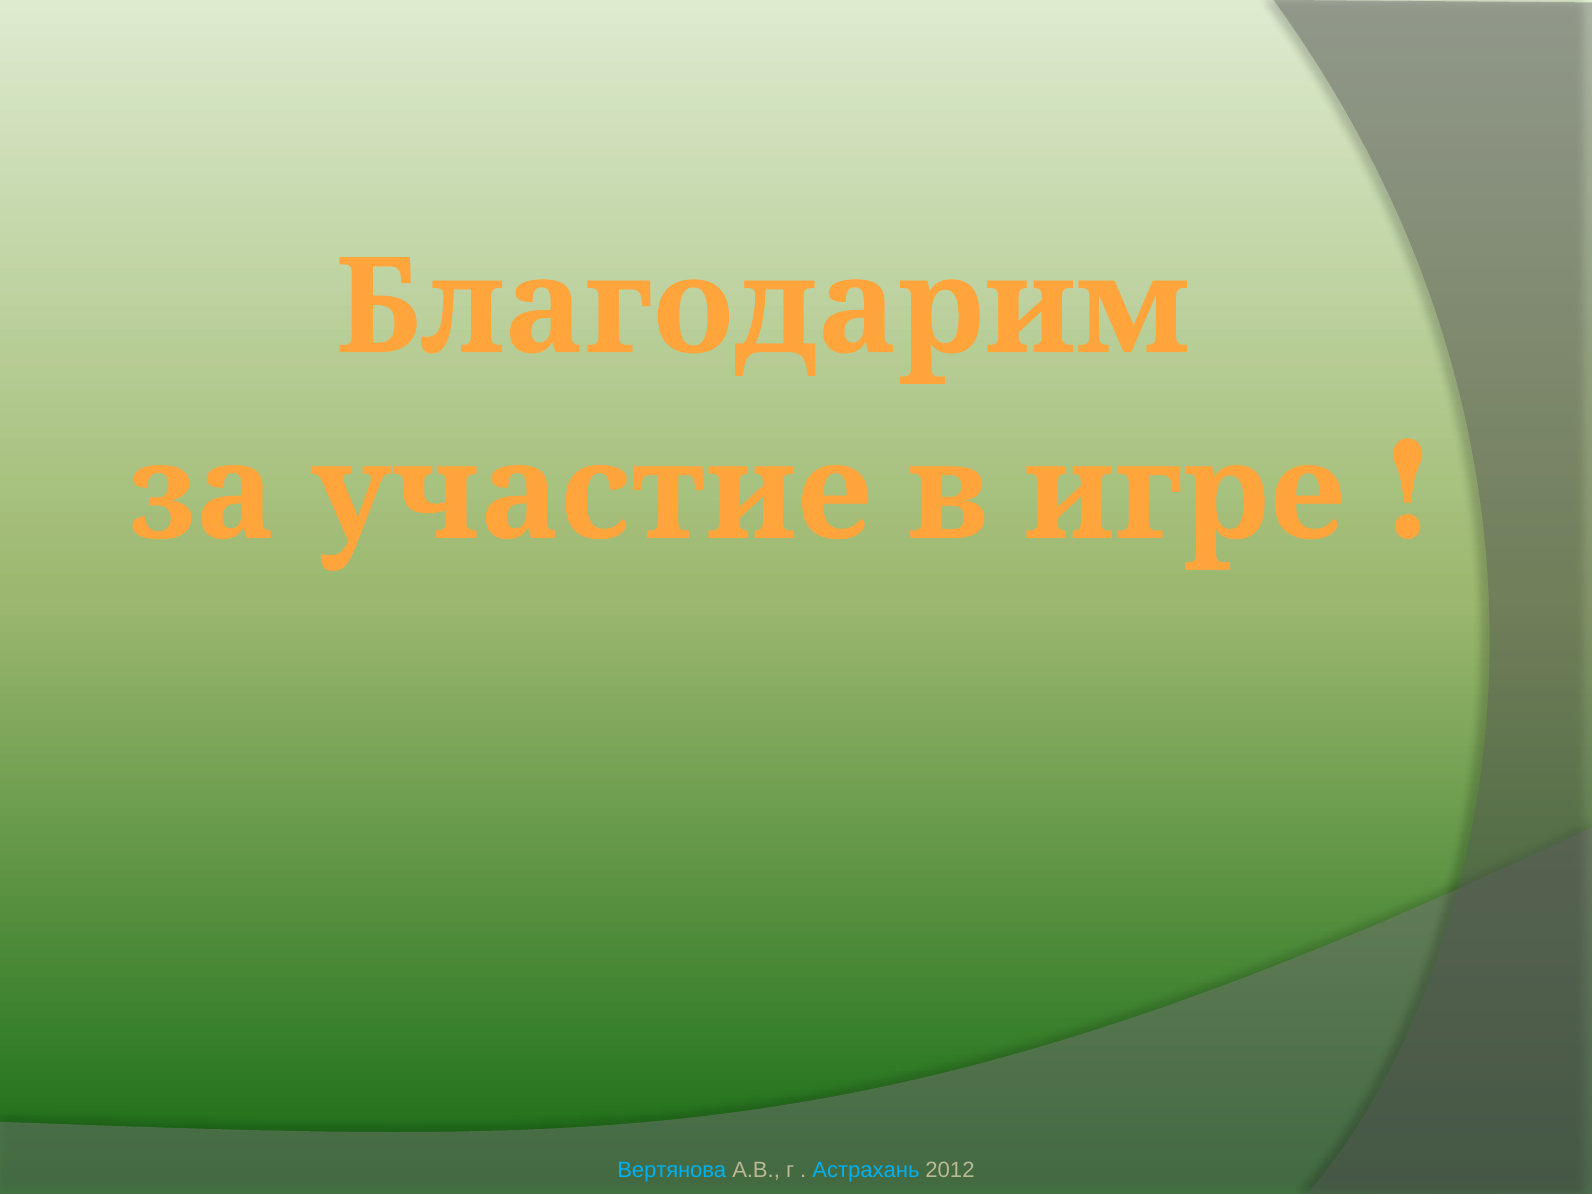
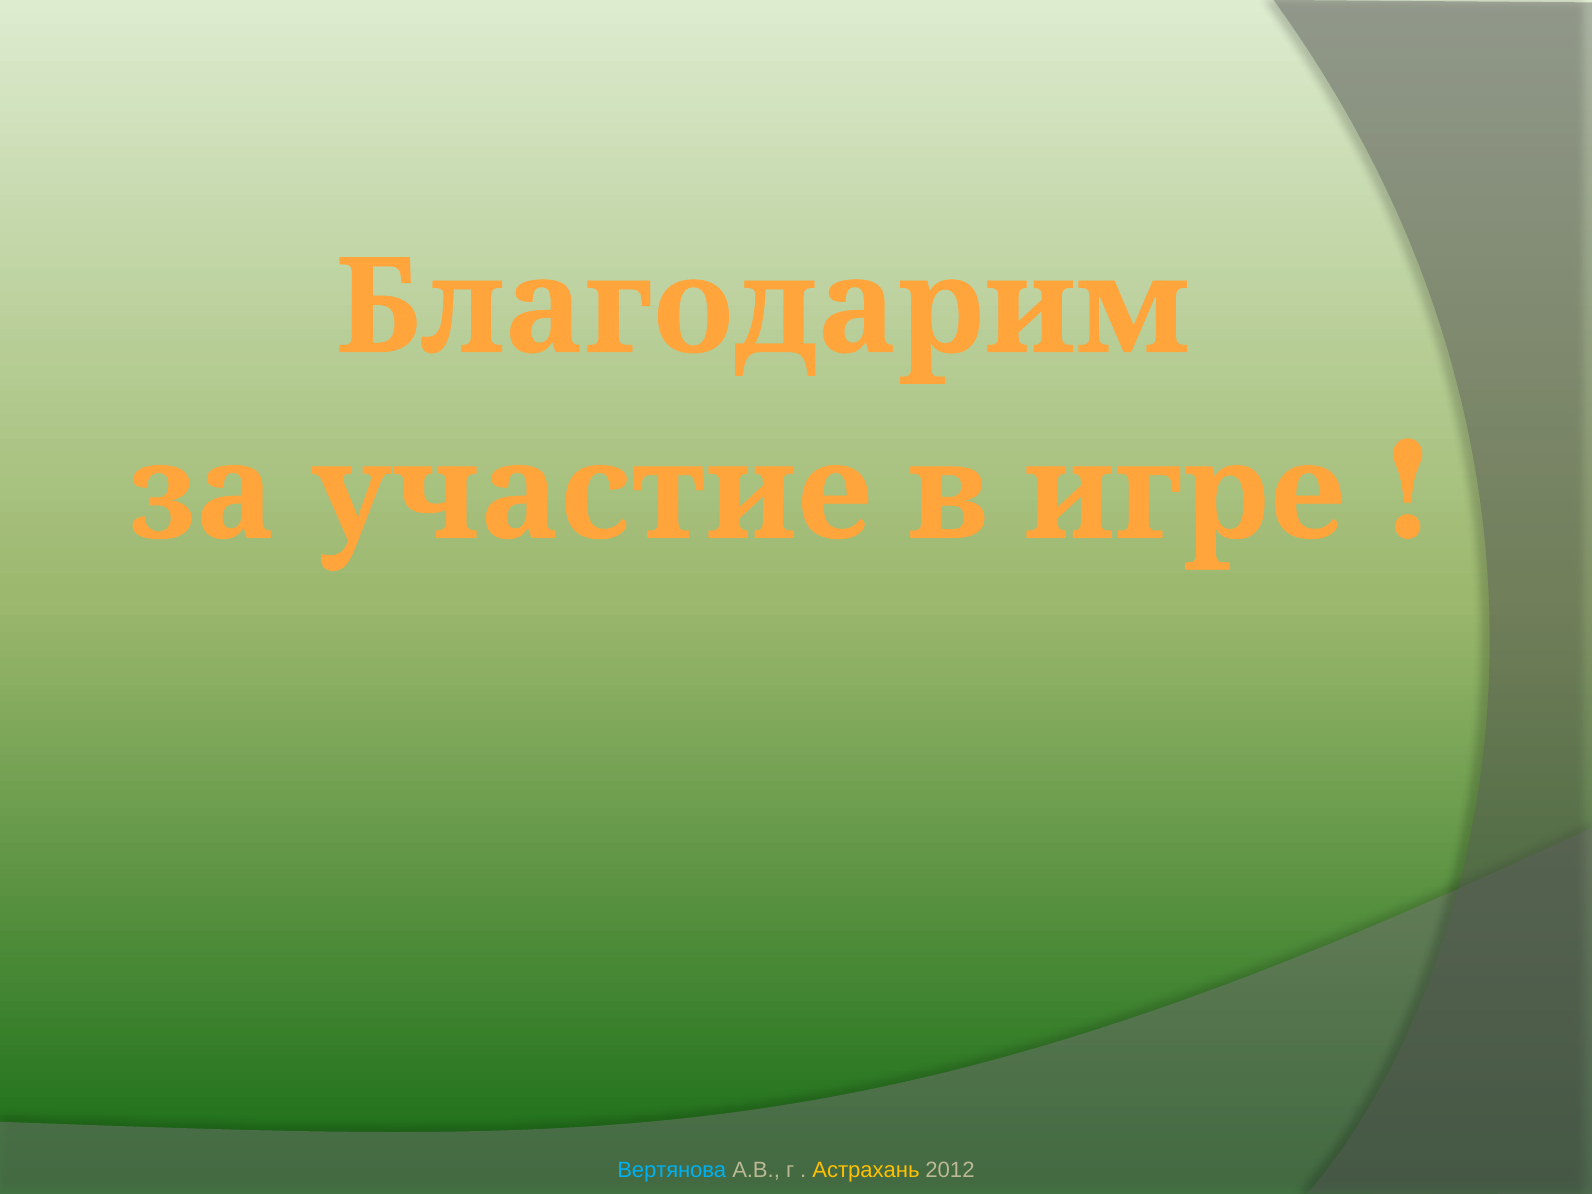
Астрахань colour: light blue -> yellow (866, 1170)
